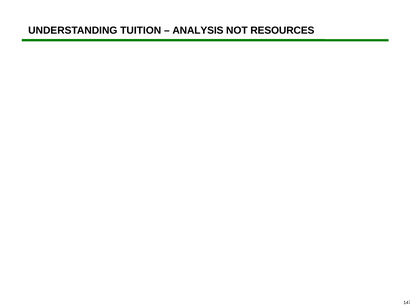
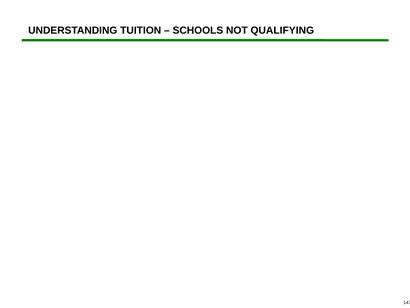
ANALYSIS: ANALYSIS -> SCHOOLS (198, 30)
RESOURCES: RESOURCES -> QUALIFYING (282, 30)
